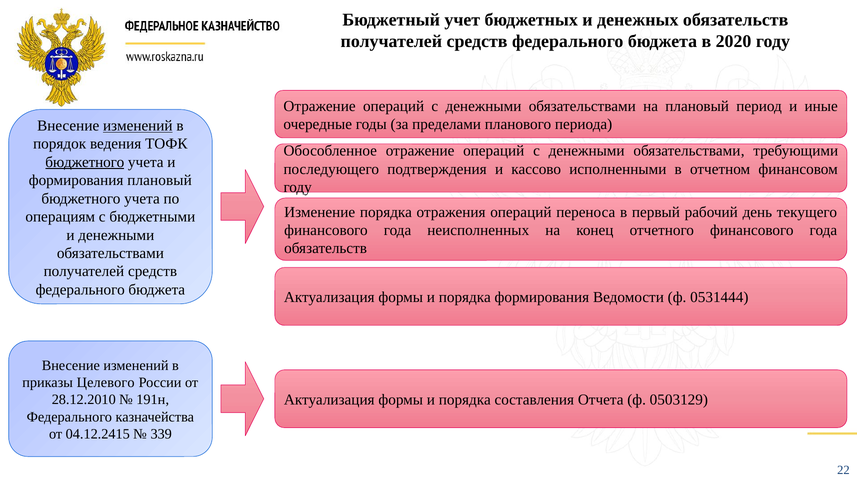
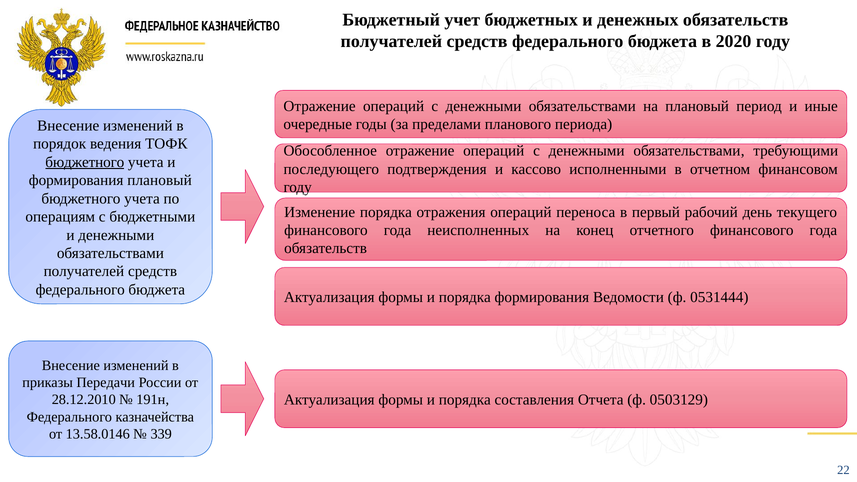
изменений underline: present -> none (138, 126)
Целевого: Целевого -> Передачи (106, 383)
04.12.2415: 04.12.2415 -> 13.58.0146 (98, 434)
